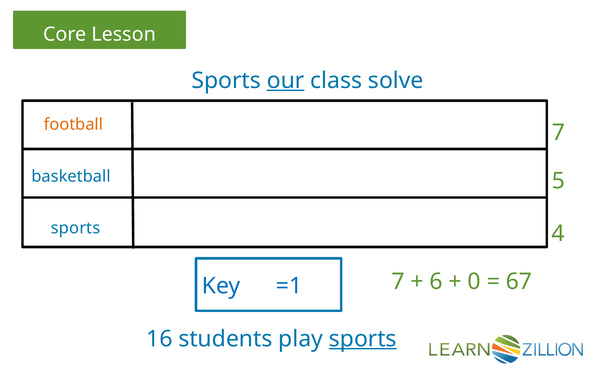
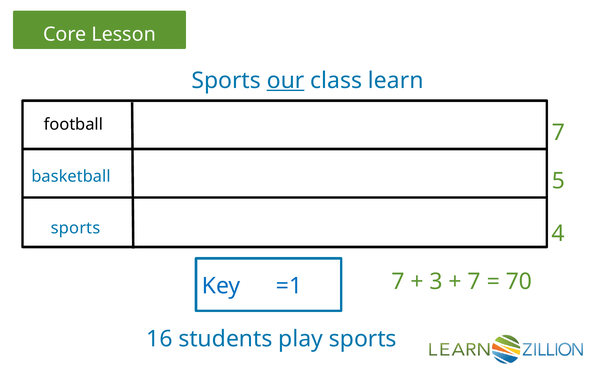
solve: solve -> learn (396, 81)
football colour: orange -> black (73, 124)
6: 6 -> 3 (436, 282)
0: 0 -> 7 (474, 282)
67: 67 -> 70 (519, 282)
sports underline: present -> none (363, 339)
